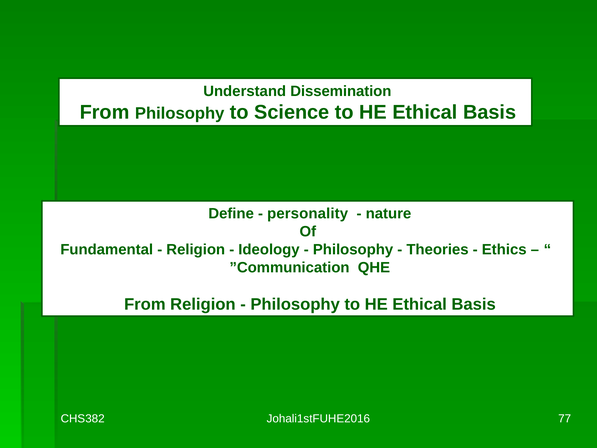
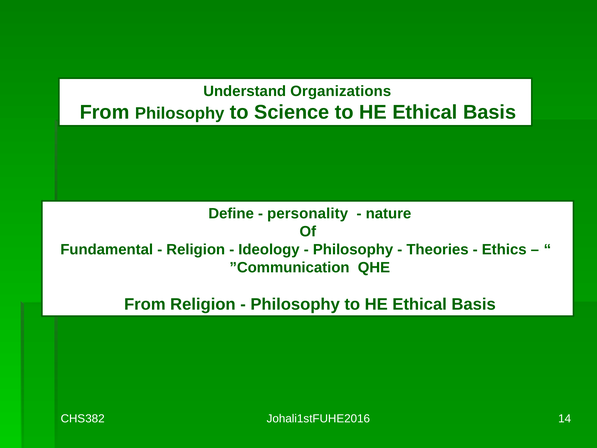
Dissemination: Dissemination -> Organizations (341, 91)
77: 77 -> 14 (565, 419)
